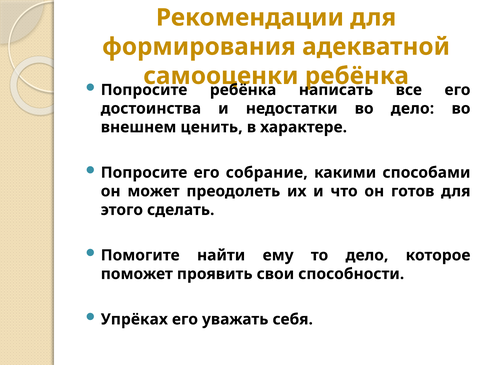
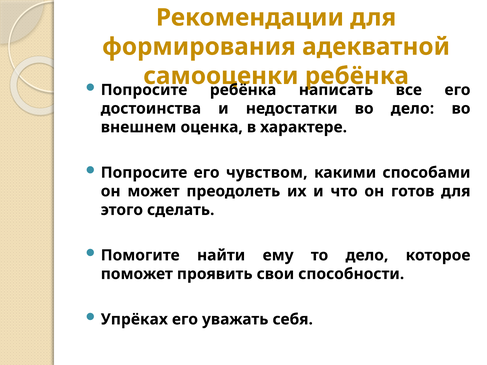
ценить: ценить -> оценка (212, 127)
собрание: собрание -> чувством (267, 173)
